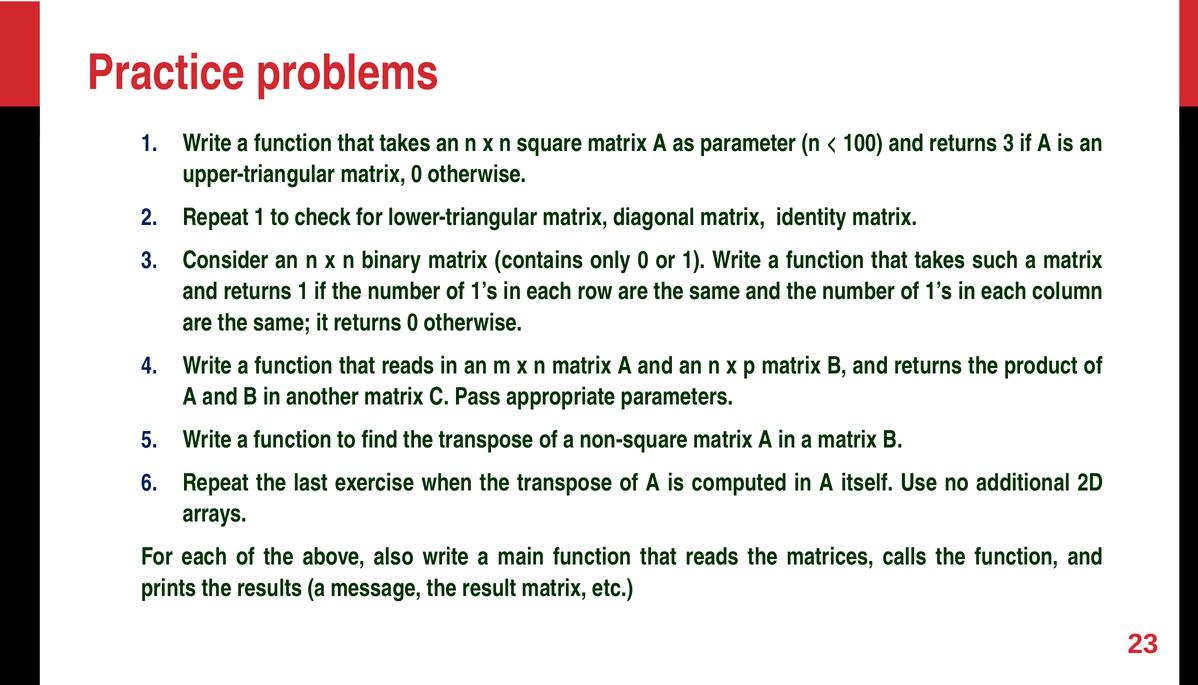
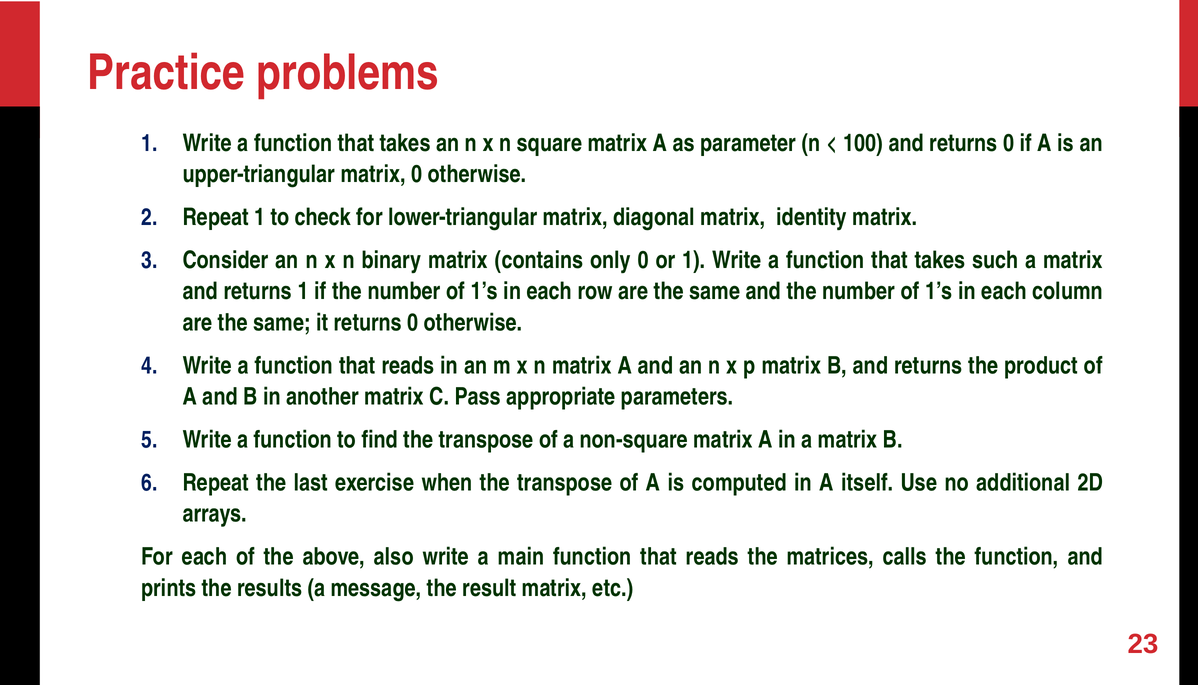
and returns 3: 3 -> 0 (1009, 143)
